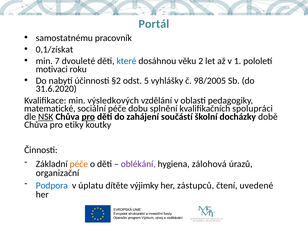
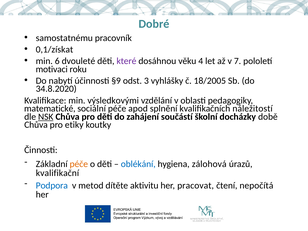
Portál: Portál -> Dobré (154, 24)
7: 7 -> 6 (57, 61)
které colour: blue -> purple (126, 61)
2: 2 -> 4 (201, 61)
1: 1 -> 7 (238, 61)
§2: §2 -> §9 (116, 81)
5: 5 -> 3 (146, 81)
98/2005: 98/2005 -> 18/2005 (210, 81)
31.6.2020: 31.6.2020 -> 34.8.2020 (56, 89)
výsledkových: výsledkových -> výsledkovými (113, 100)
dobu: dobu -> apod (138, 109)
spolupráci: spolupráci -> náležitostí (253, 109)
pro underline: present -> none (88, 117)
oblékání colour: purple -> blue (138, 164)
organizační: organizační -> kvalifikační (57, 173)
úplatu: úplatu -> metod (91, 185)
výjimky: výjimky -> aktivitu (144, 185)
zástupců: zástupců -> pracovat (196, 185)
uvedené: uvedené -> nepočítá (256, 185)
